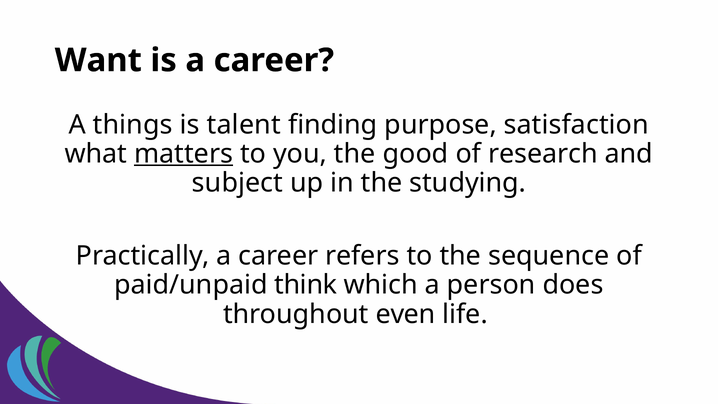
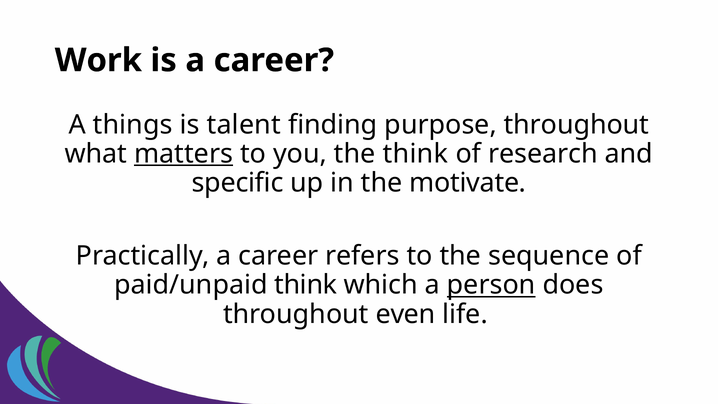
Want: Want -> Work (98, 60)
purpose satisfaction: satisfaction -> throughout (576, 125)
the good: good -> think (415, 154)
subject: subject -> specific (238, 183)
studying: studying -> motivate (468, 183)
person underline: none -> present (491, 285)
